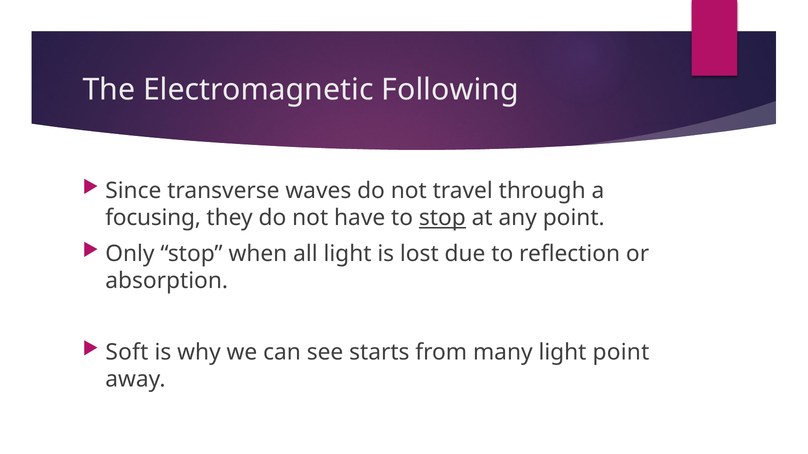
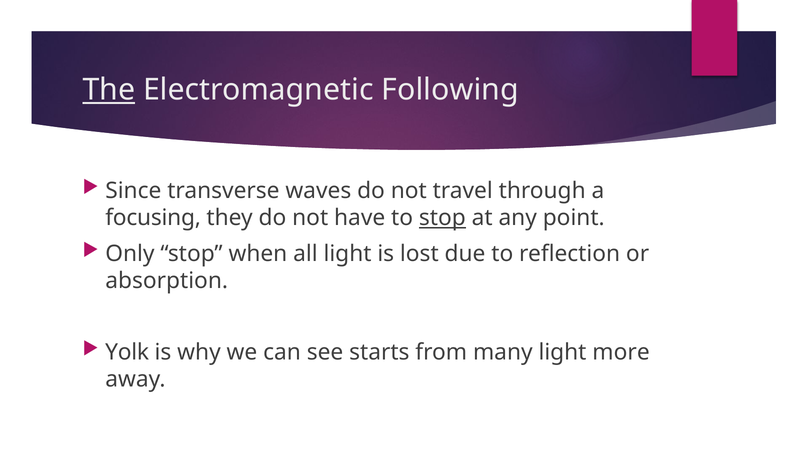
The underline: none -> present (109, 90)
Soft: Soft -> Yolk (127, 353)
light point: point -> more (621, 353)
